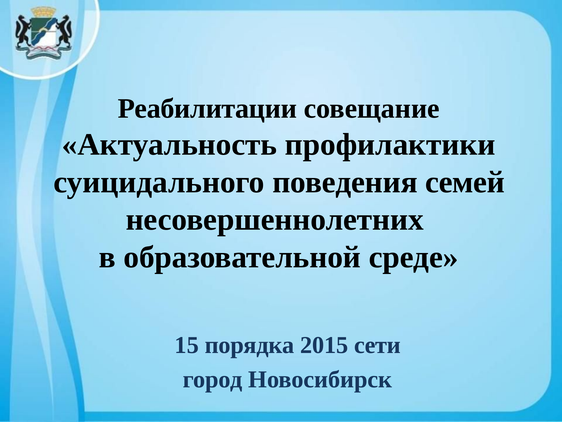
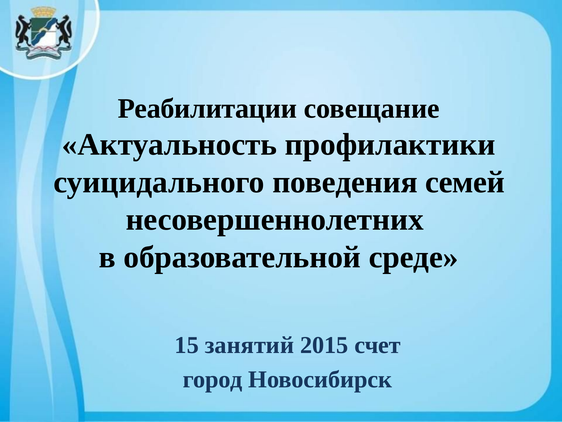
порядка: порядка -> занятий (249, 345)
сети: сети -> счет (378, 345)
